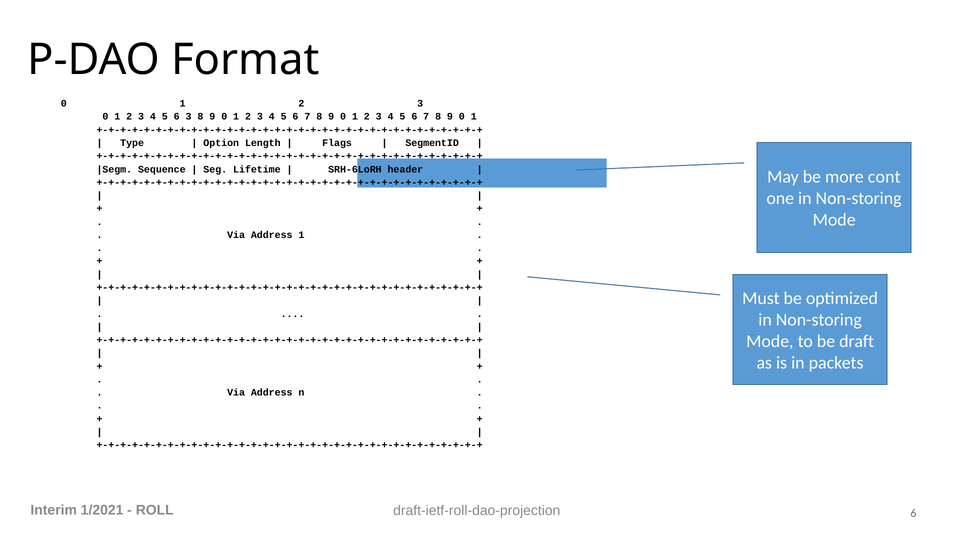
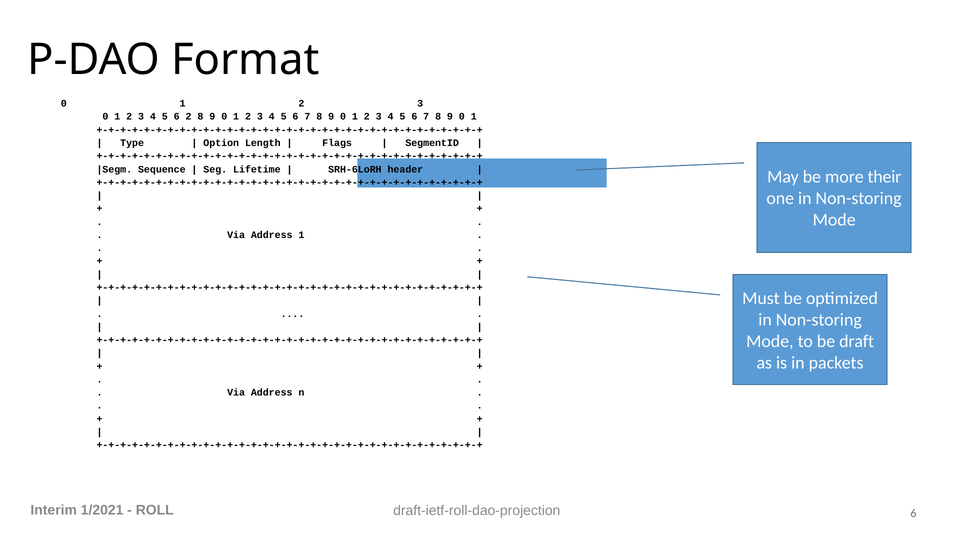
6 3: 3 -> 2 (189, 117)
cont: cont -> their (884, 177)
